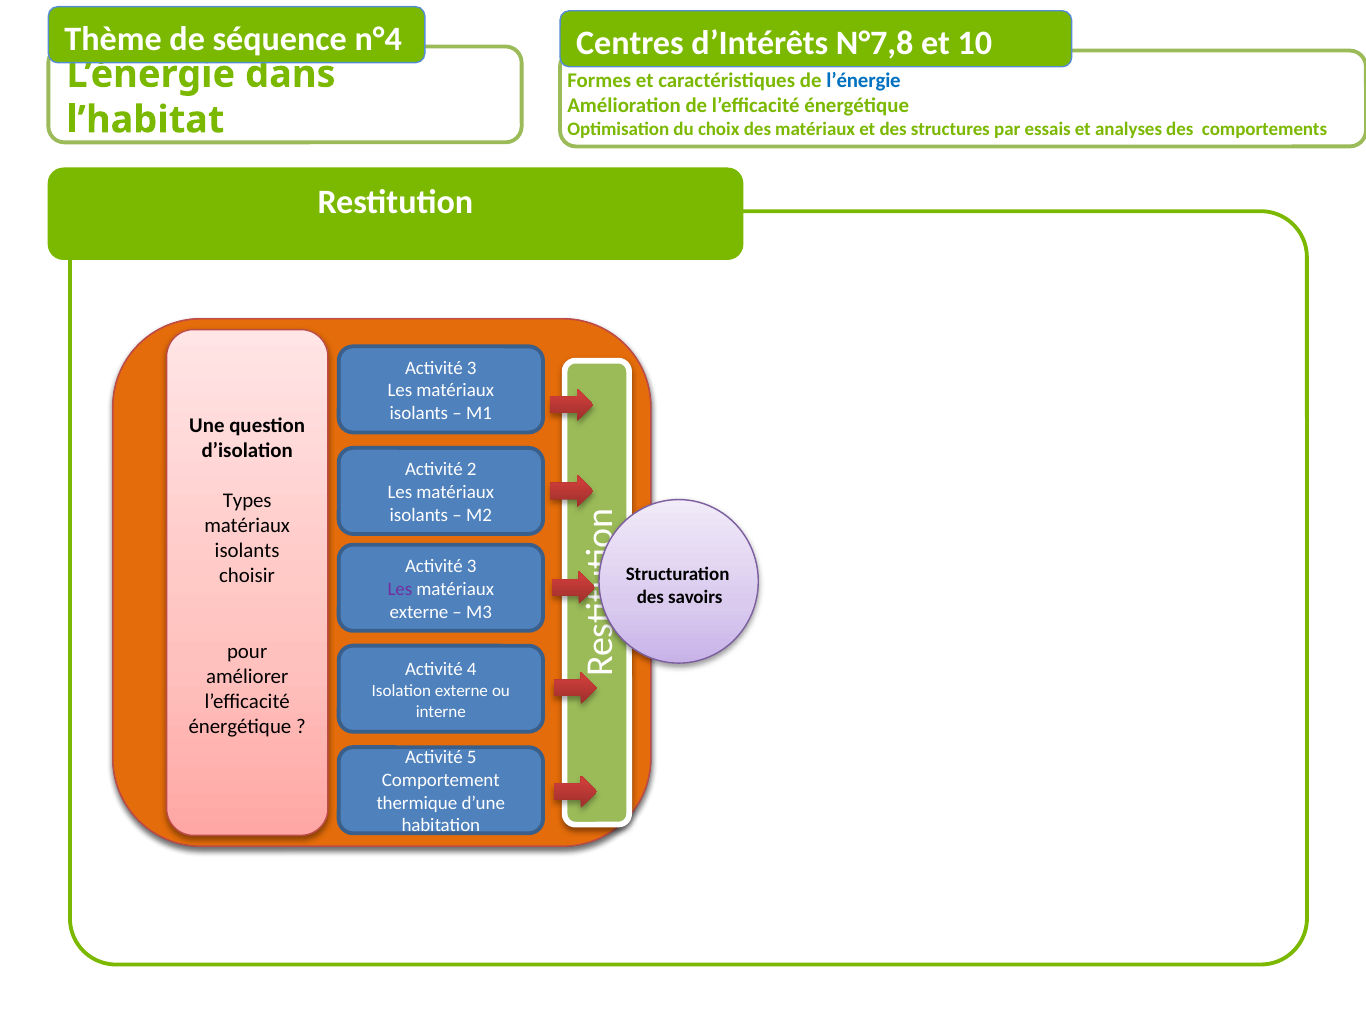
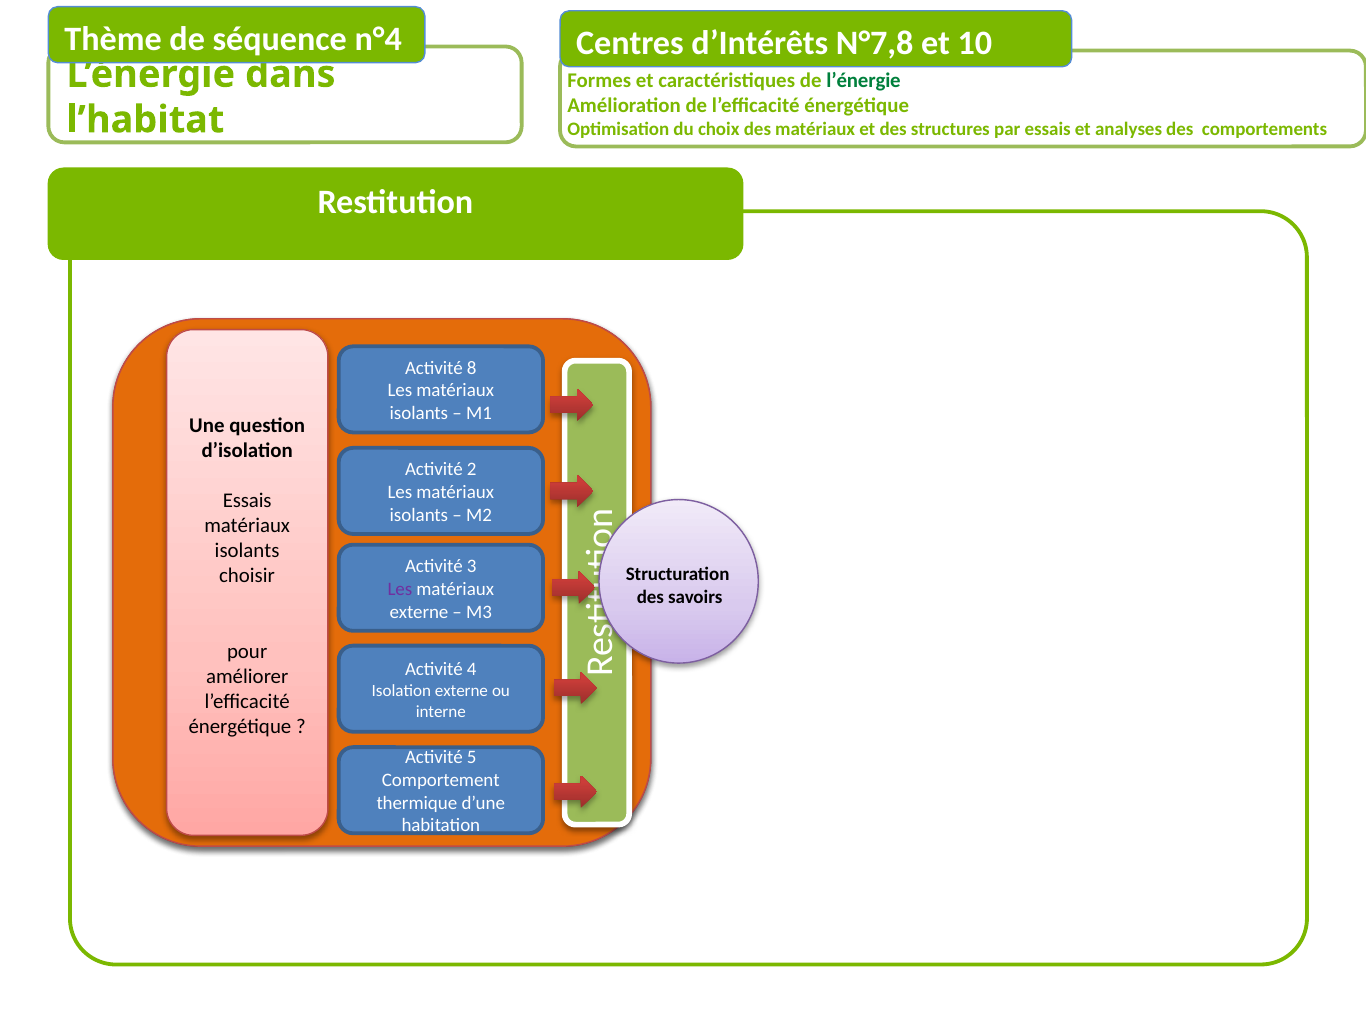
l’énergie colour: blue -> green (864, 81)
3: 3 -> 8 (472, 368)
Types: Types -> Essais (247, 500)
